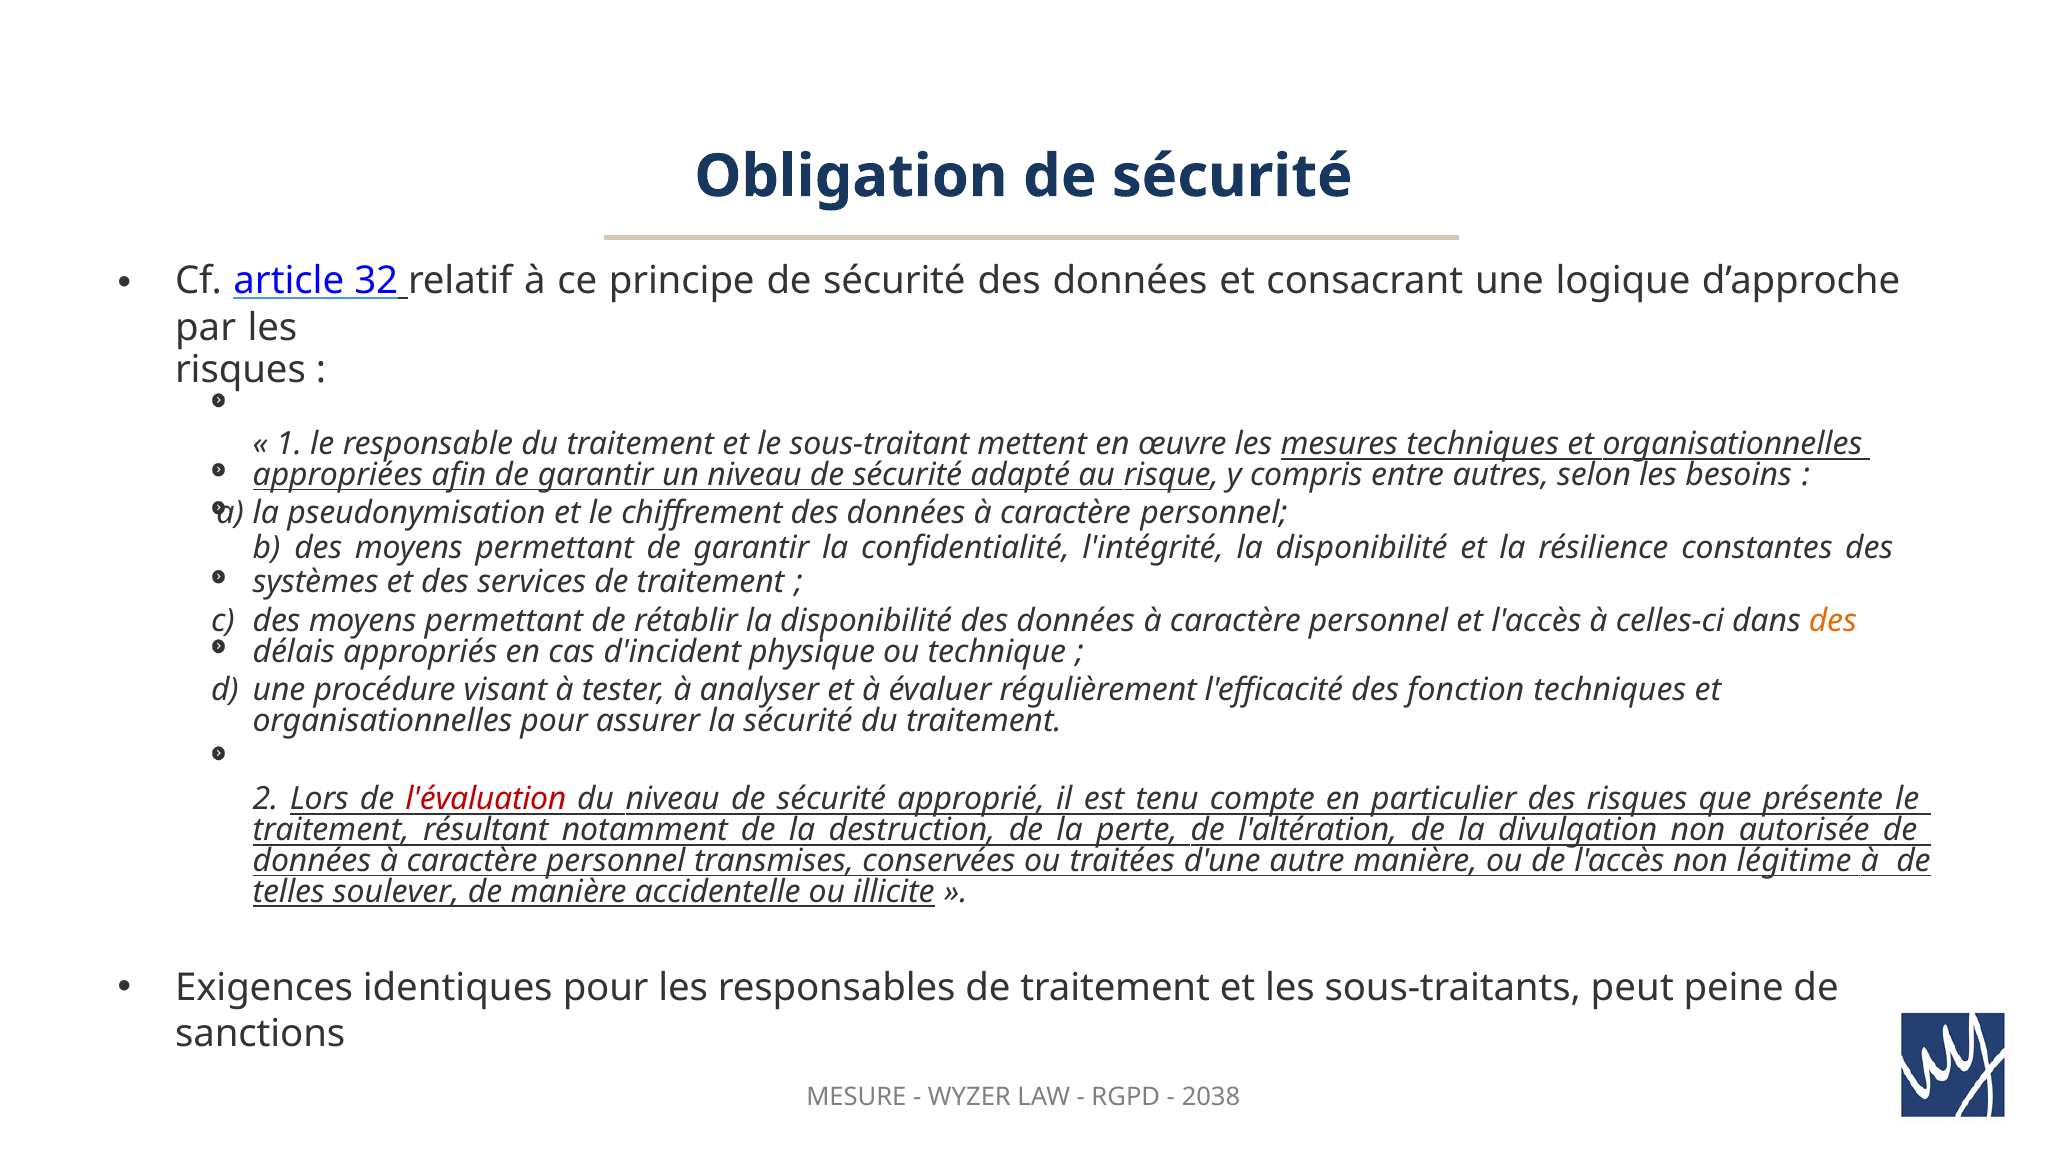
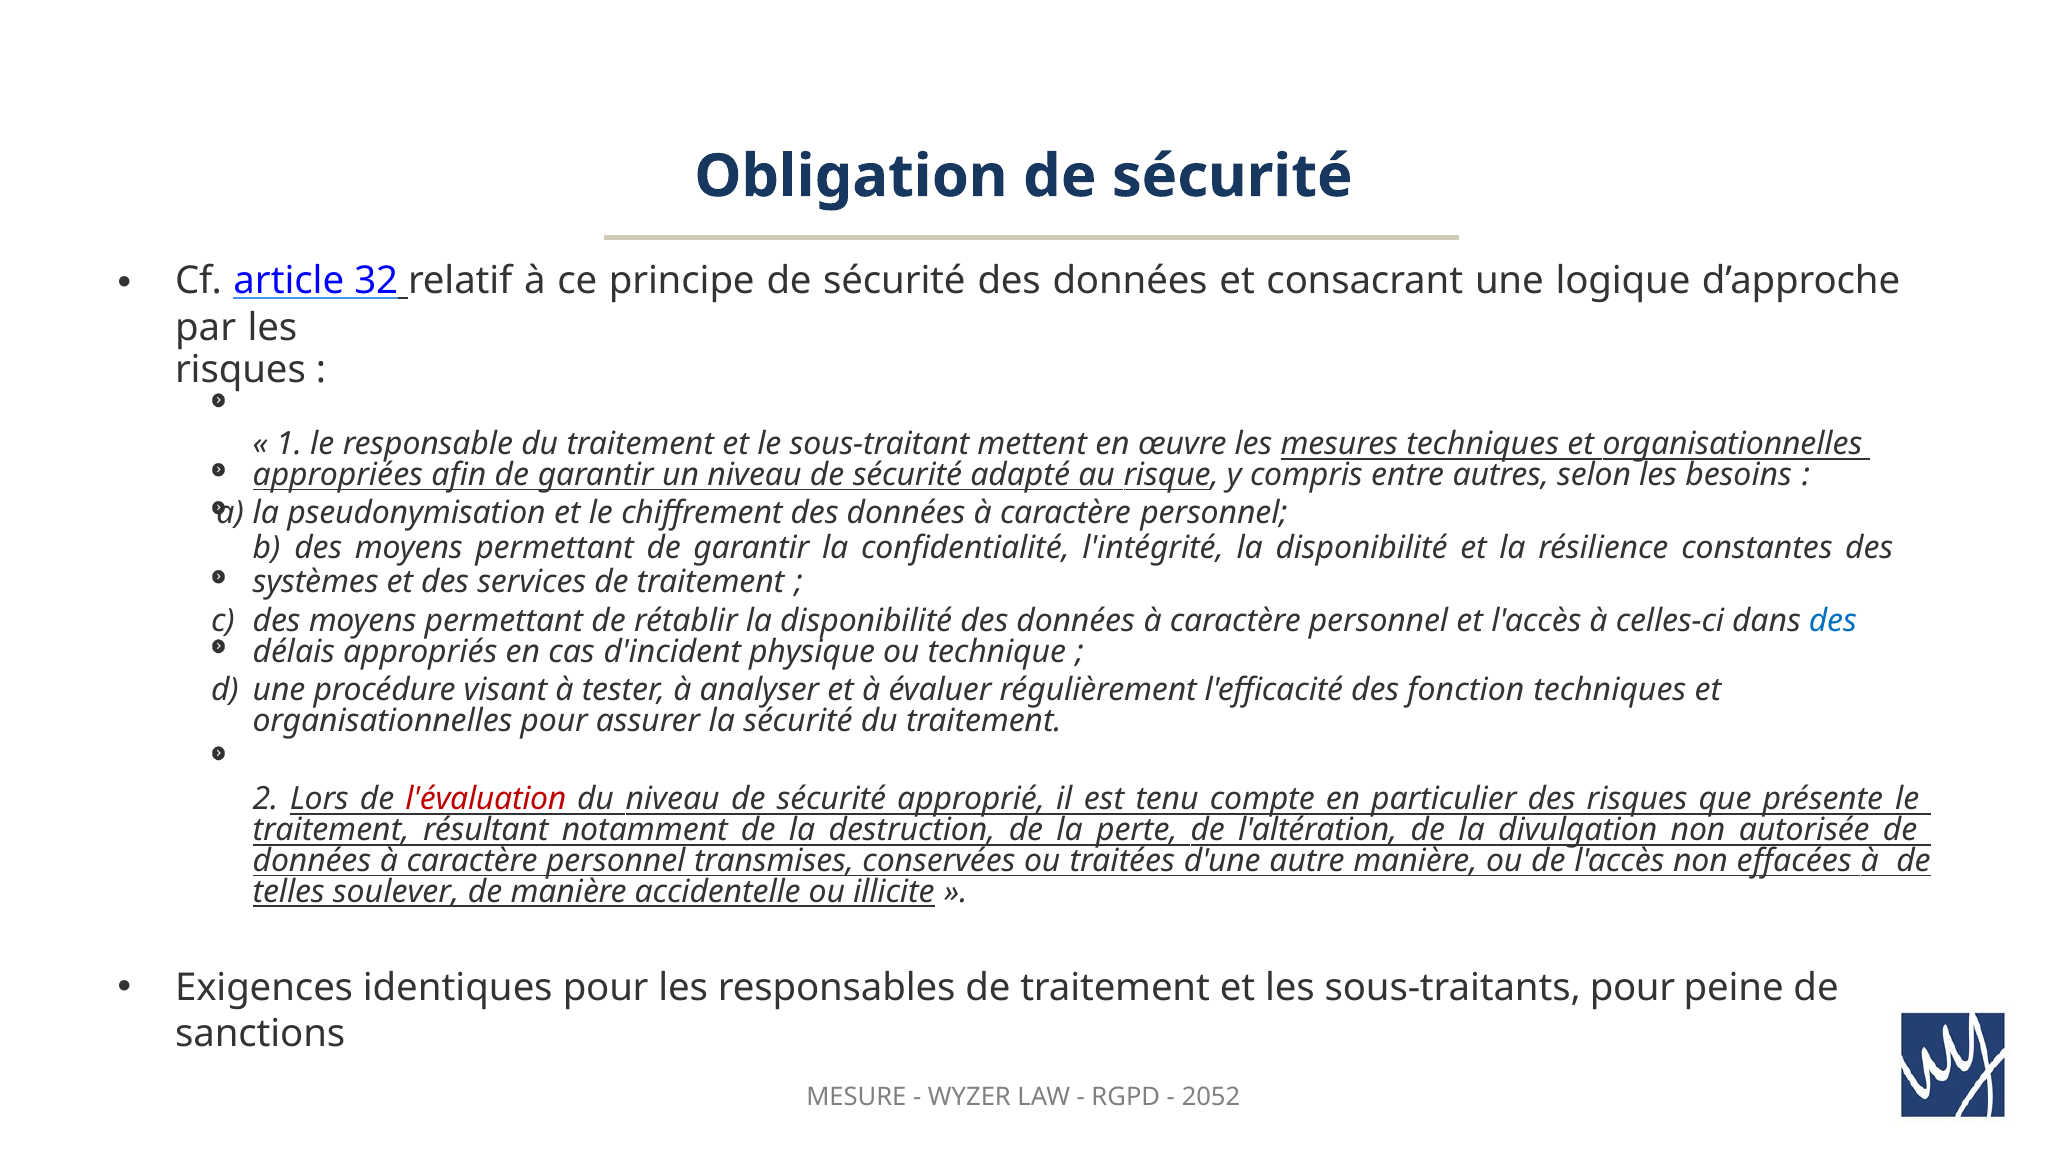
des colour: orange -> blue (1833, 621)
légitime: légitime -> effacées (1794, 861)
sous-traitants peut: peut -> pour (1633, 988)
2038: 2038 -> 2052 (1211, 1098)
